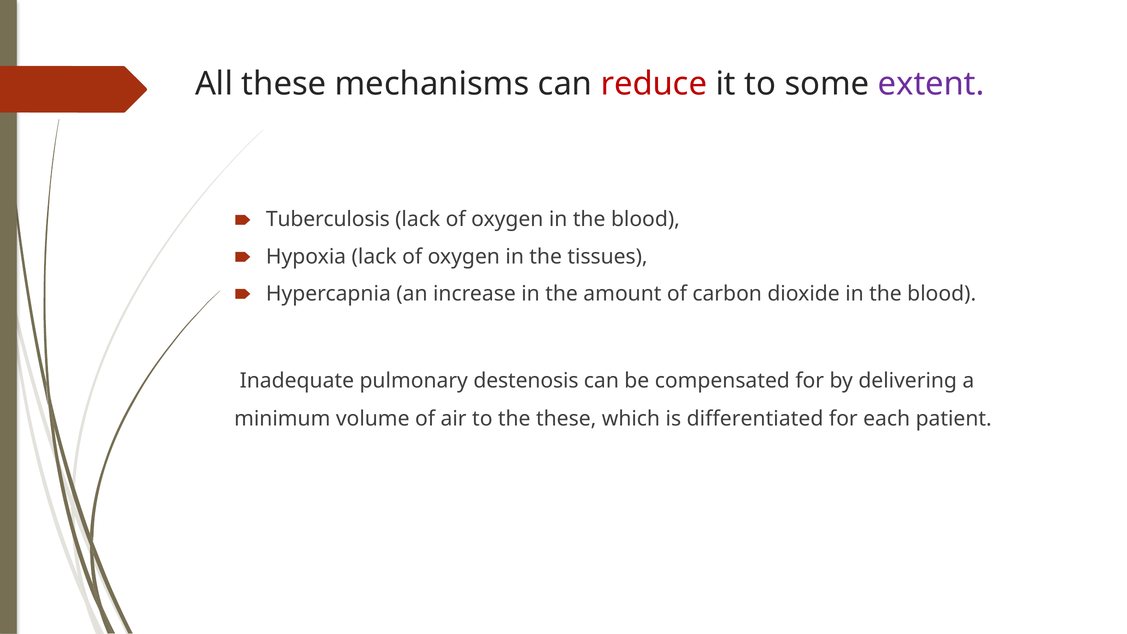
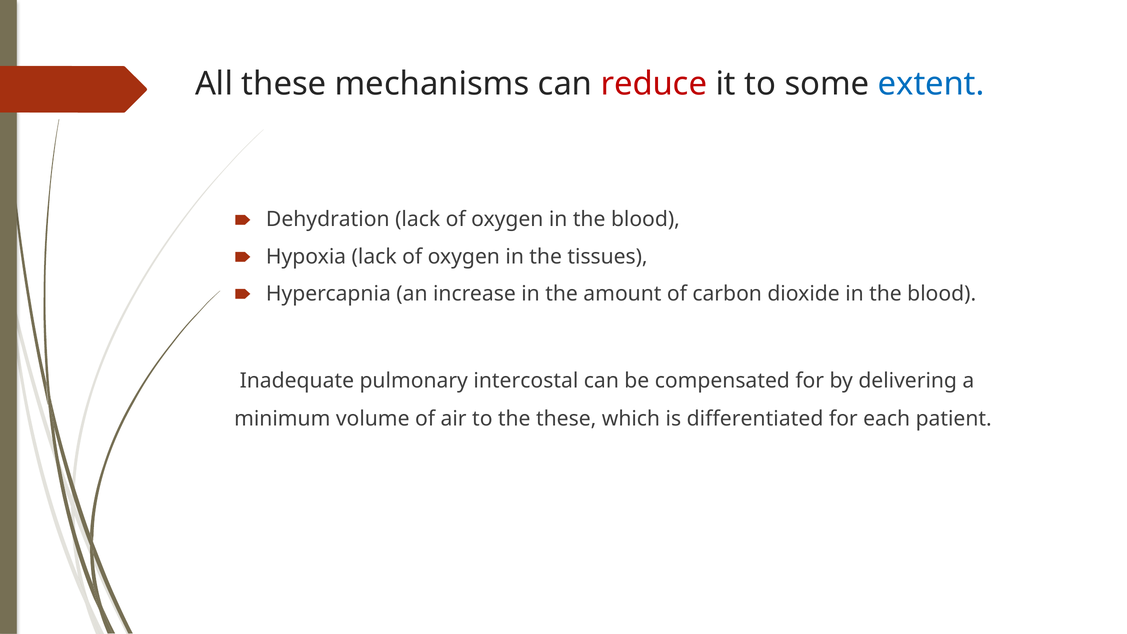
extent colour: purple -> blue (931, 84)
Tuberculosis: Tuberculosis -> Dehydration (328, 219)
destenosis: destenosis -> intercostal (526, 381)
